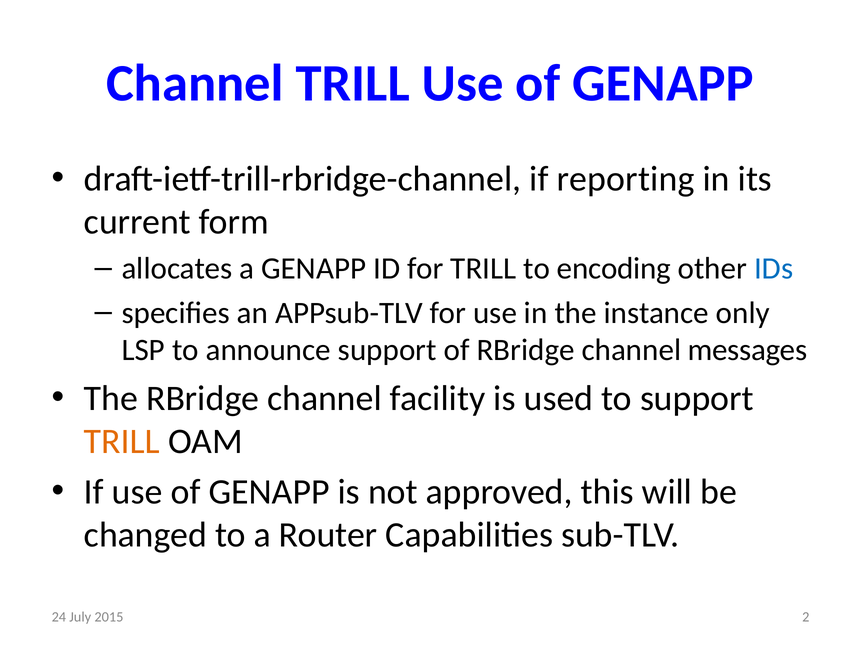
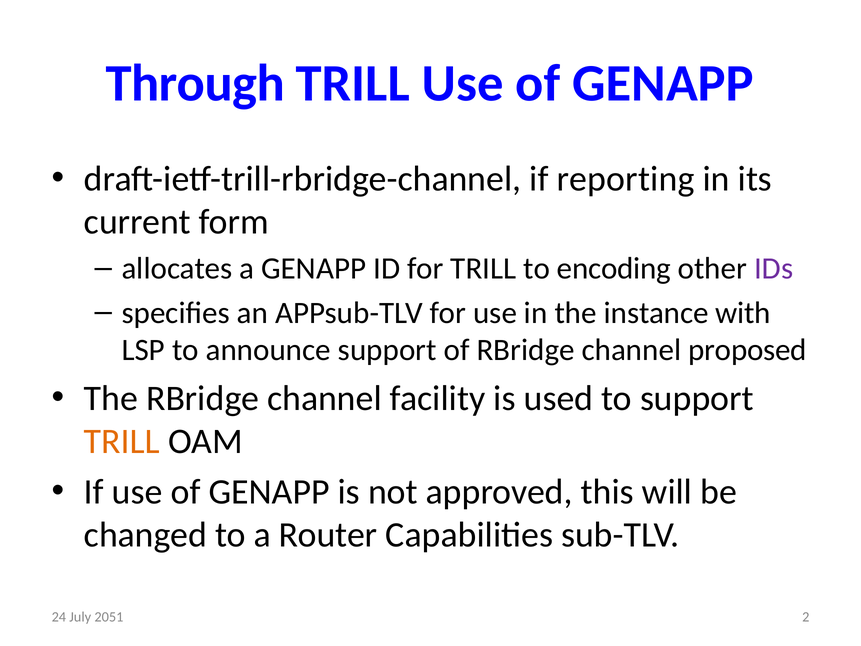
Channel: Channel -> Through (195, 83)
IDs colour: blue -> purple (774, 269)
only: only -> with (743, 313)
messages: messages -> proposed (747, 350)
2015: 2015 -> 2051 (109, 617)
